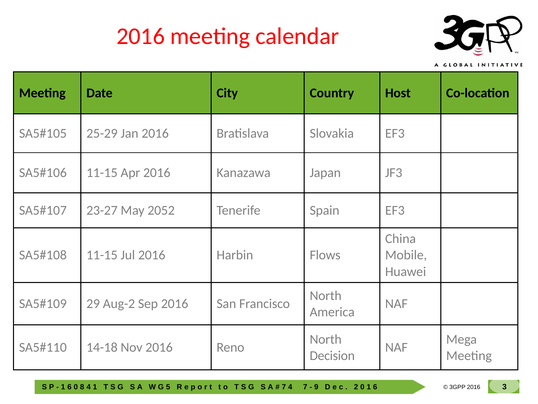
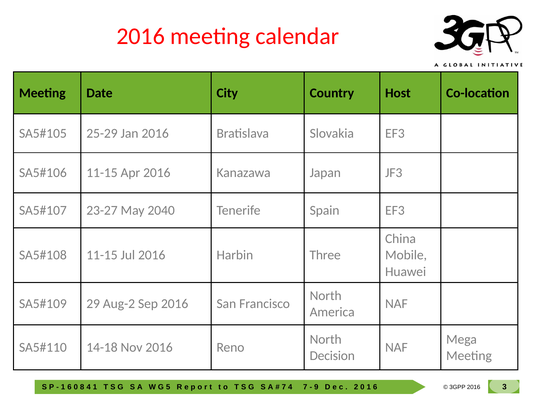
2052: 2052 -> 2040 (161, 210)
Flows: Flows -> Three (325, 255)
